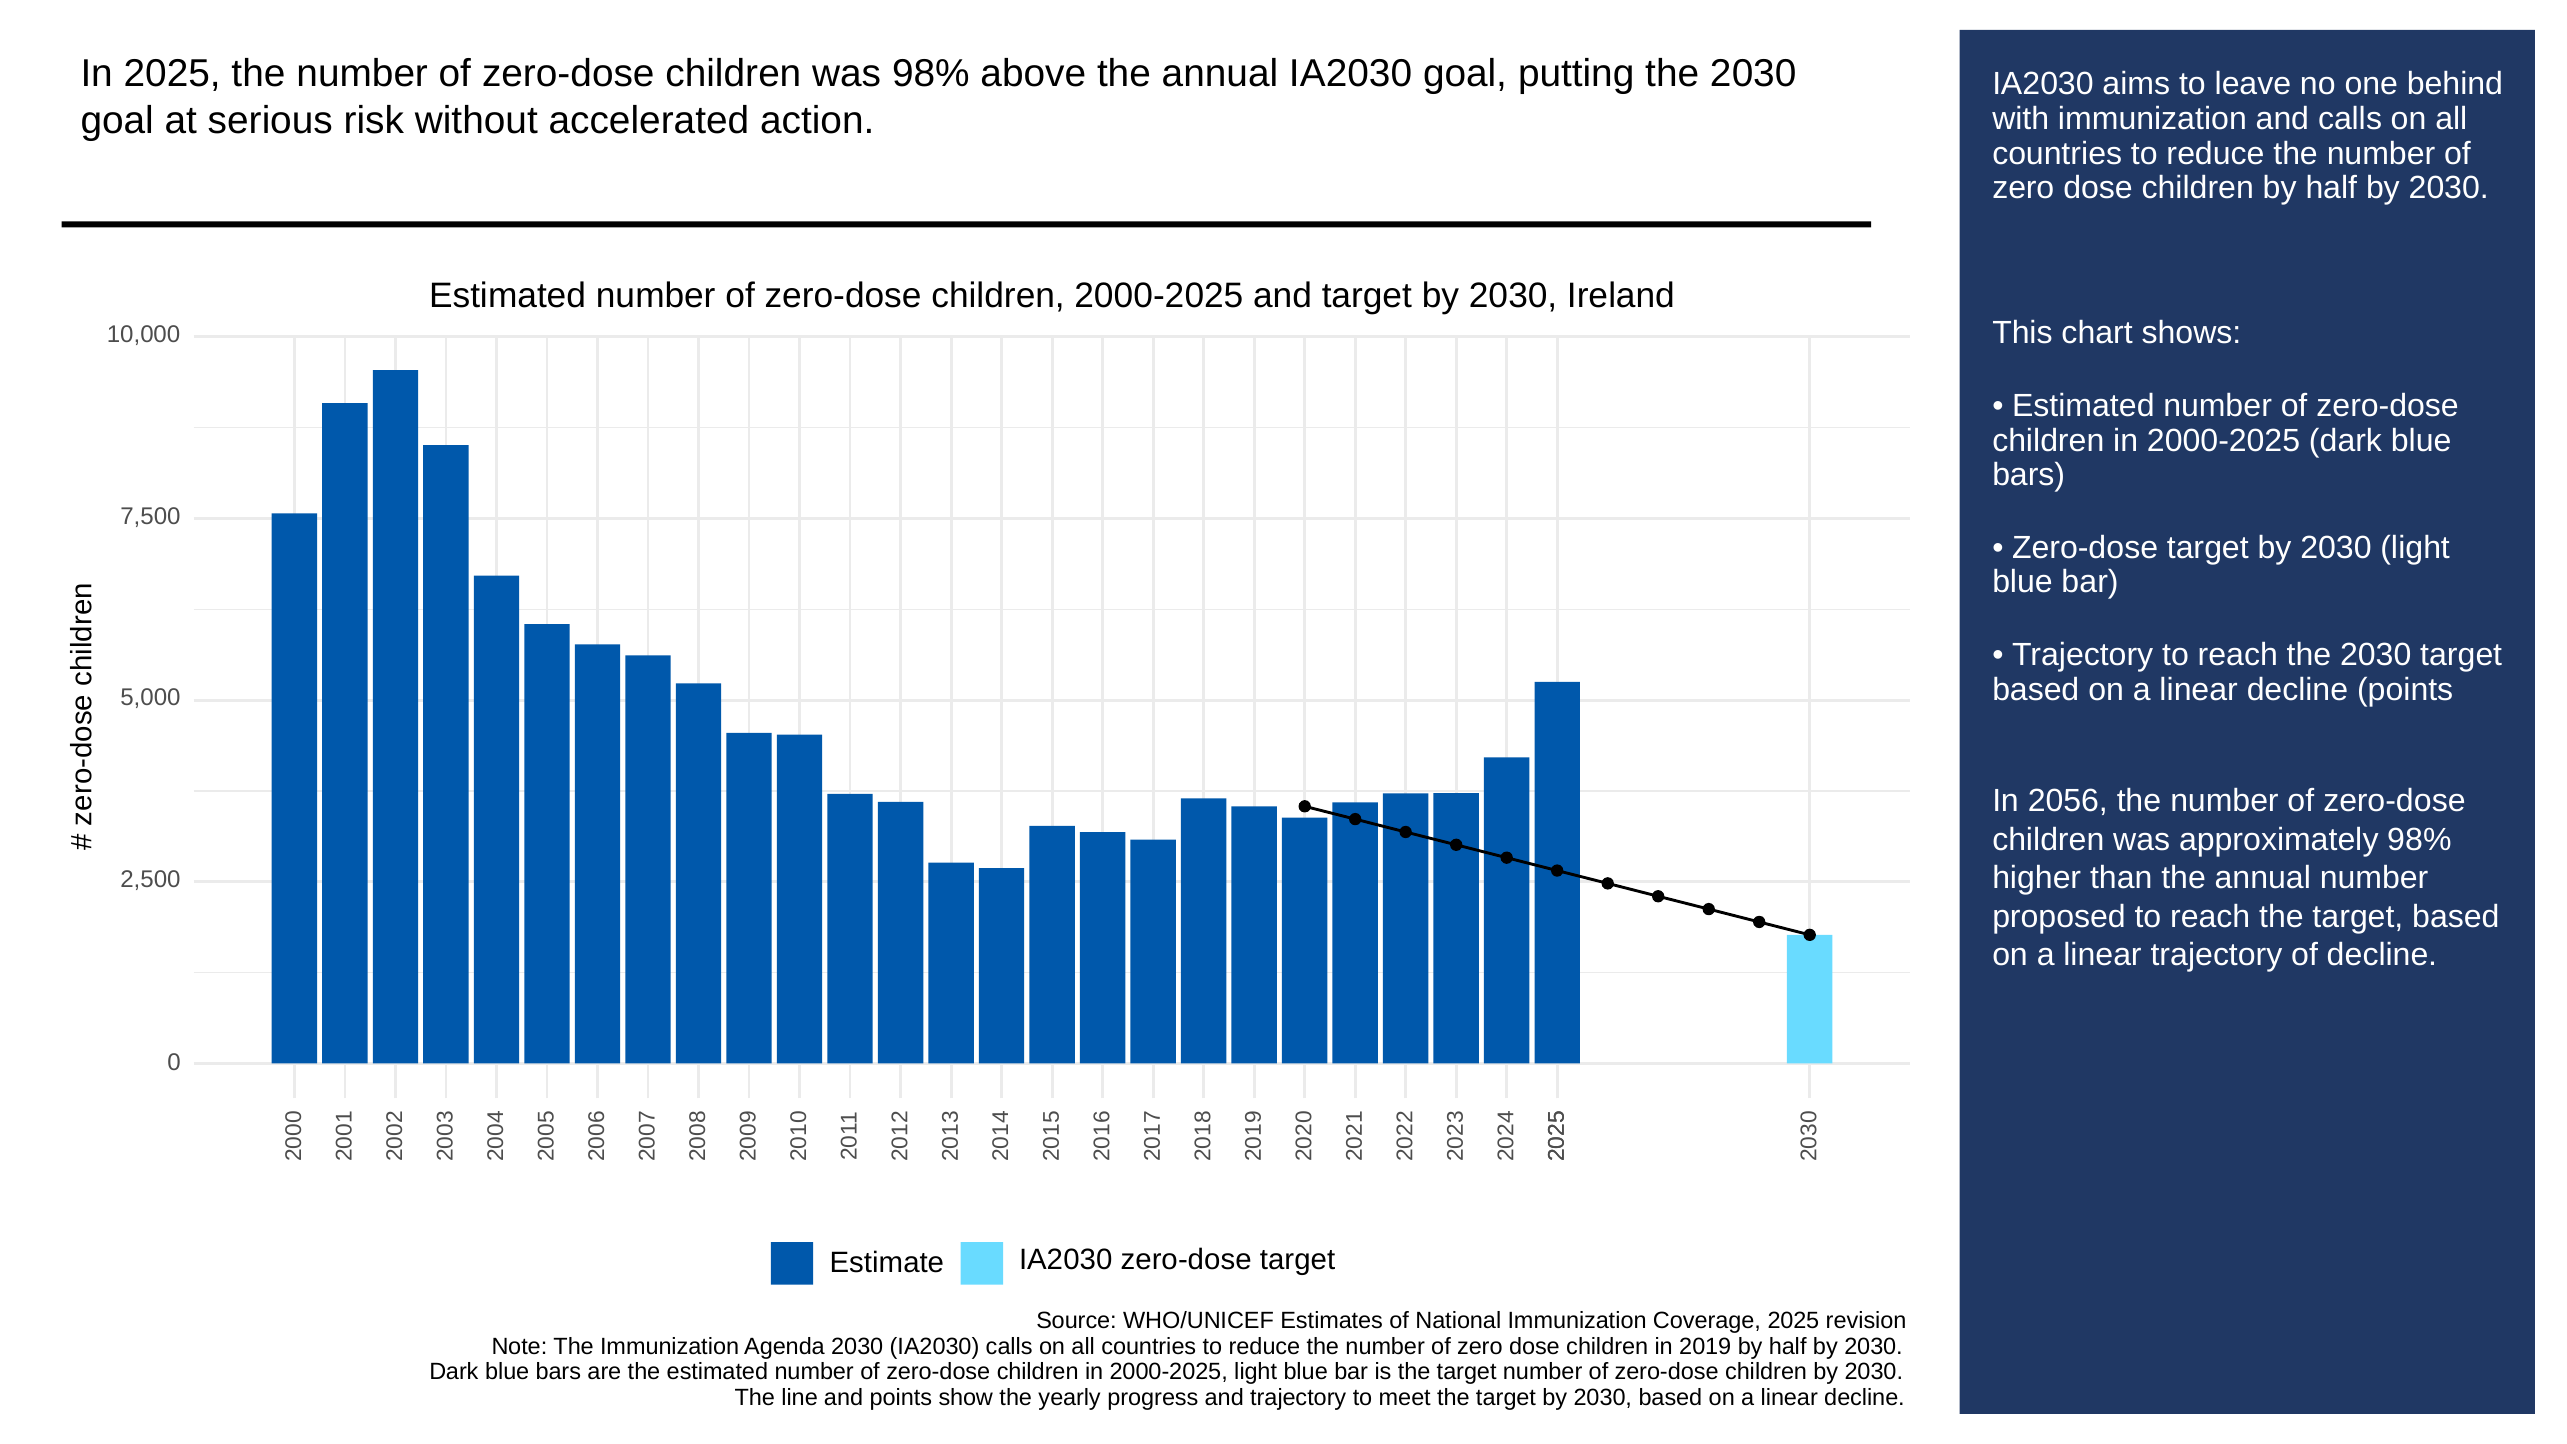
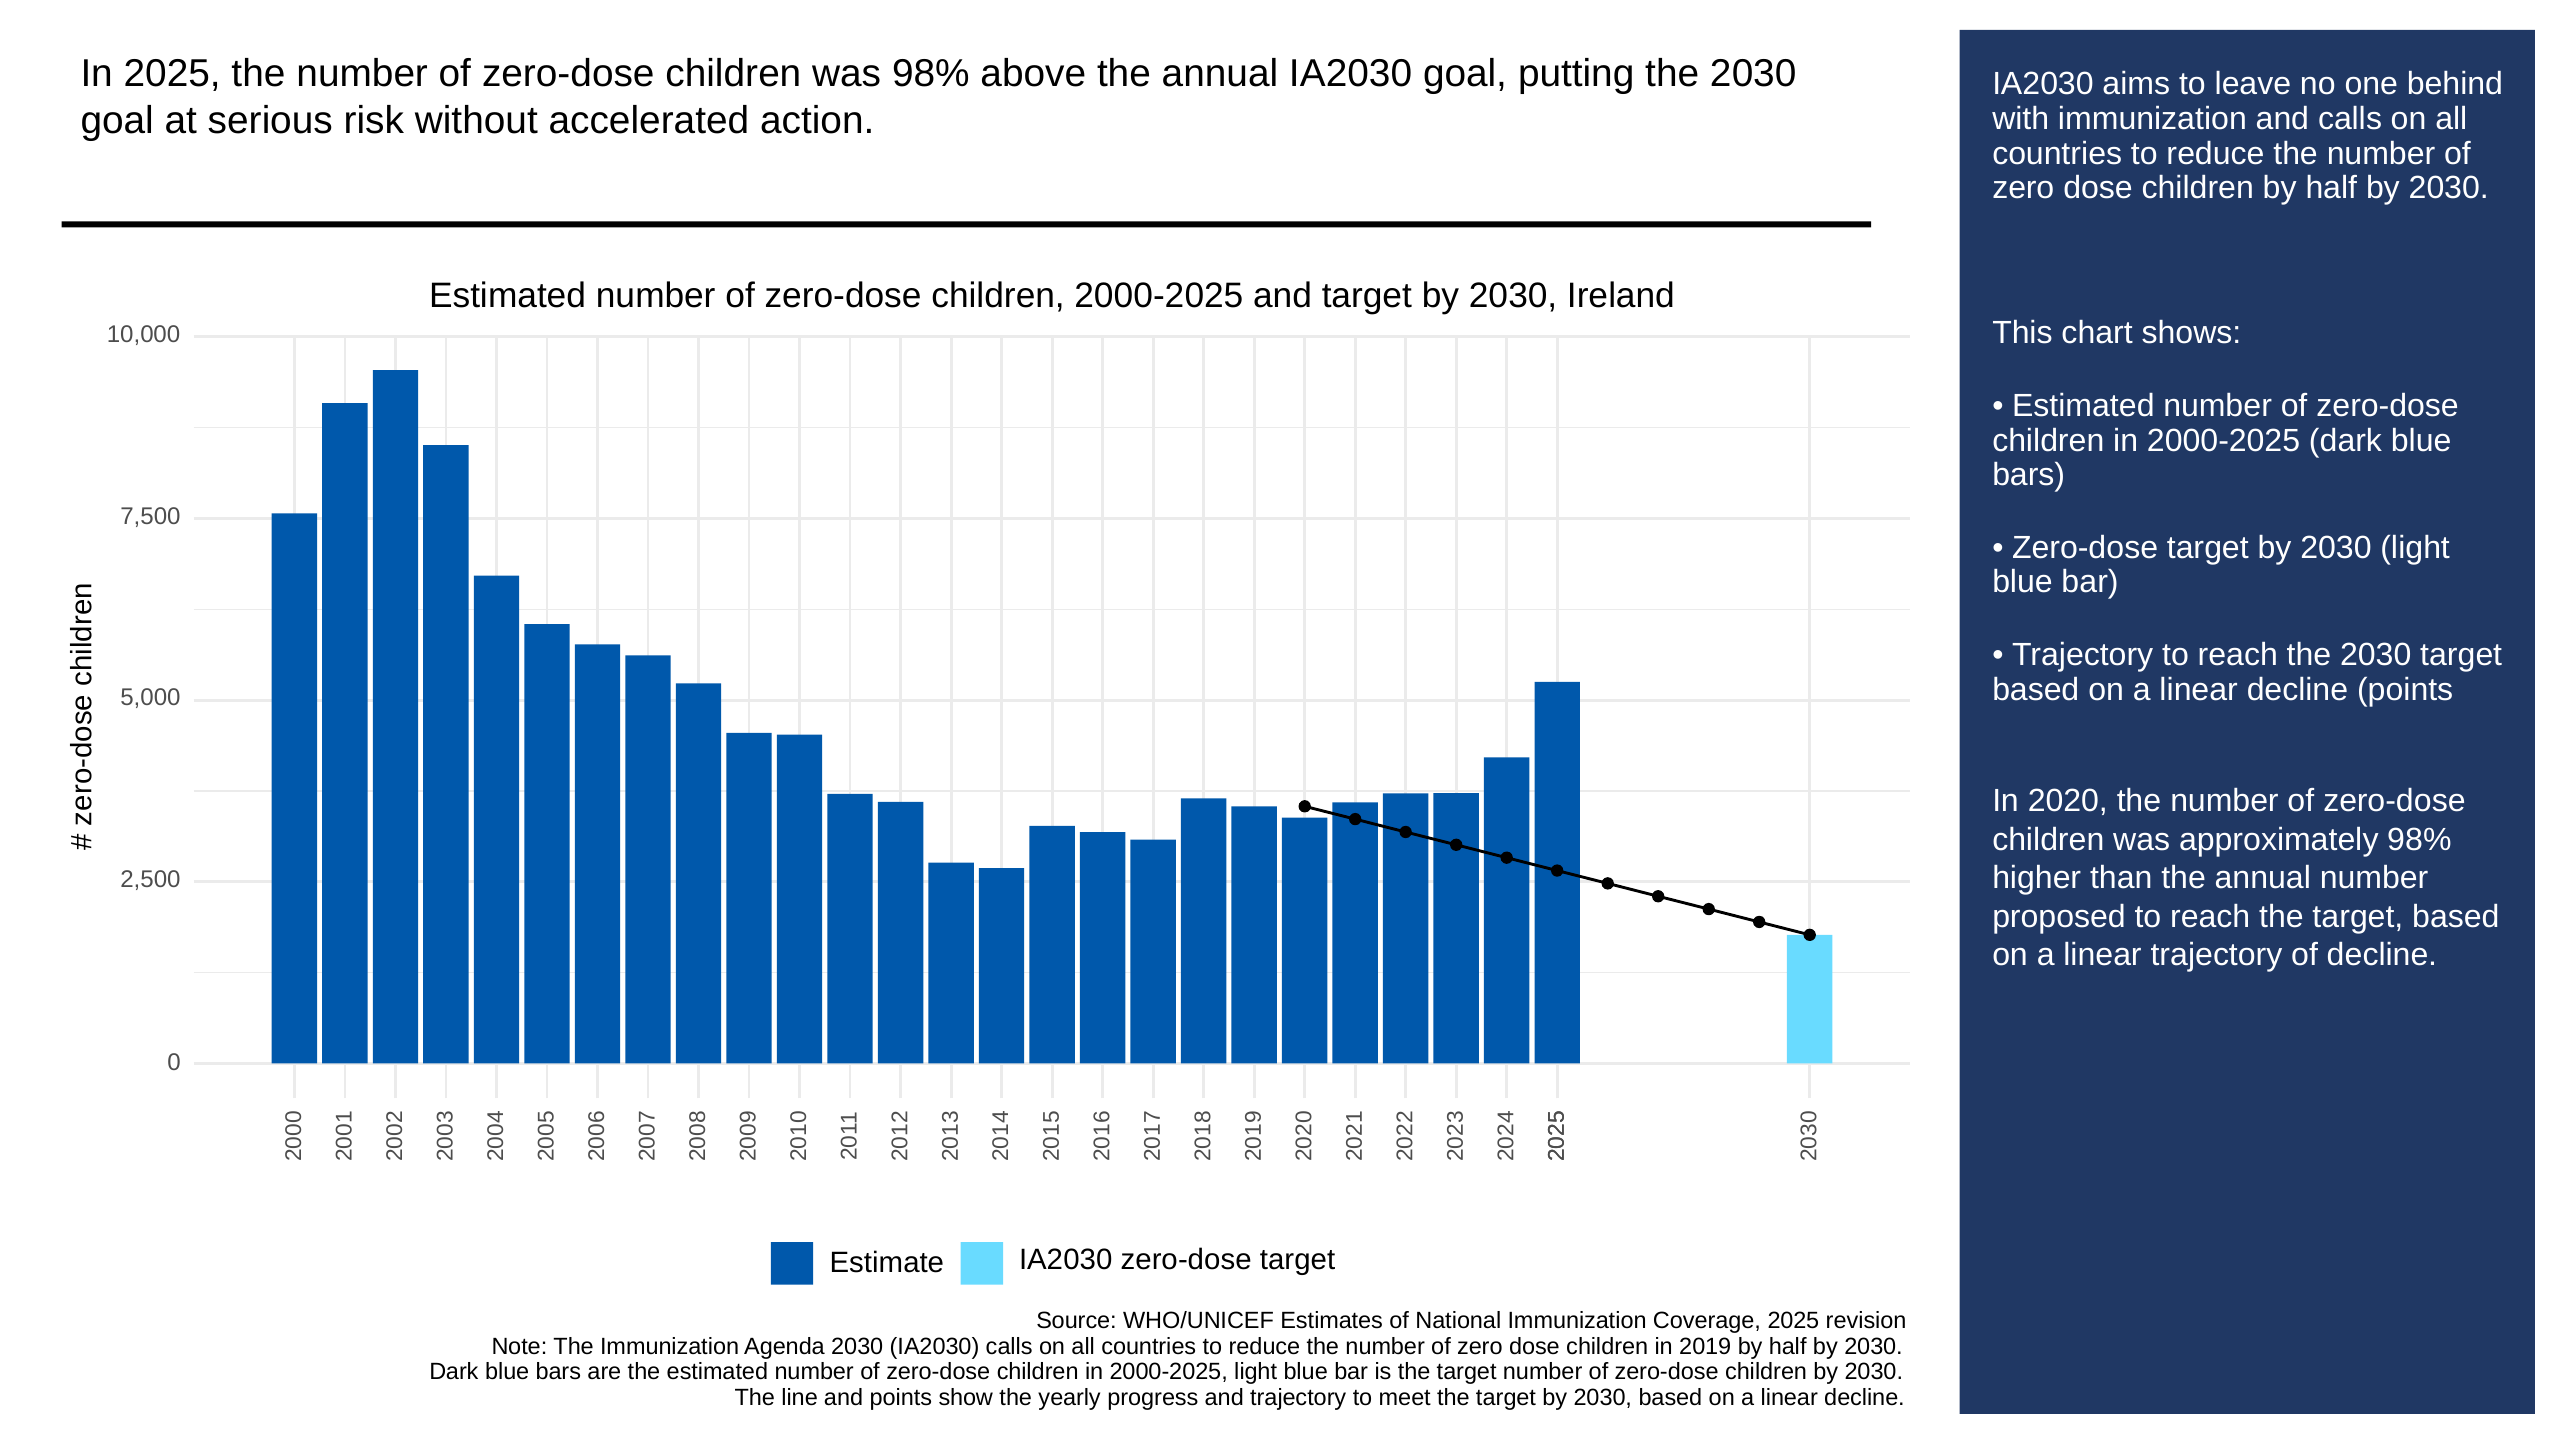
2056: 2056 -> 2020 (2068, 801)
